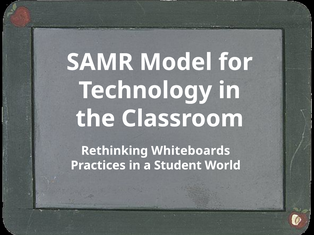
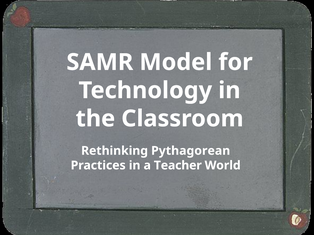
Whiteboards: Whiteboards -> Pythagorean (191, 151)
Student: Student -> Teacher (178, 166)
